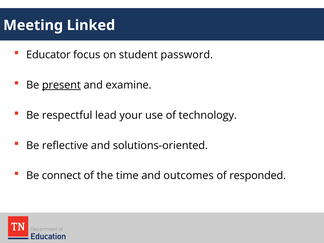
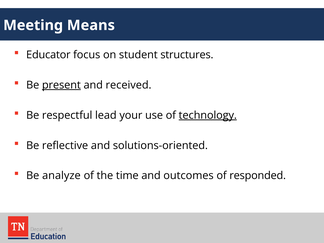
Linked: Linked -> Means (91, 25)
password: password -> structures (187, 55)
examine: examine -> received (129, 85)
technology underline: none -> present (208, 115)
connect: connect -> analyze (61, 176)
